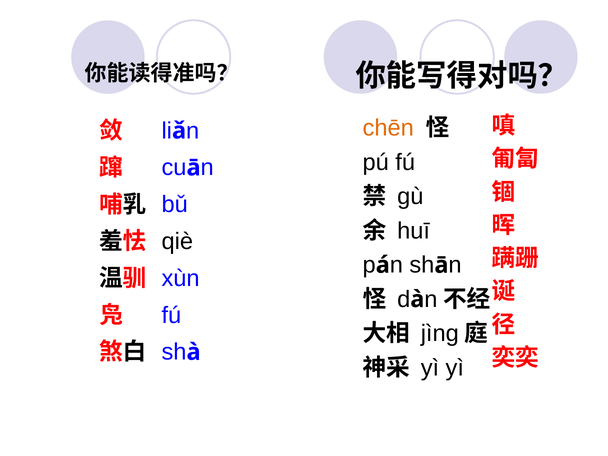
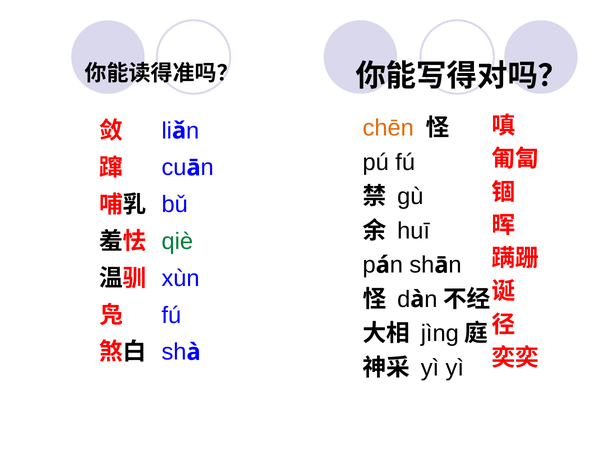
qiè colour: black -> green (177, 241)
